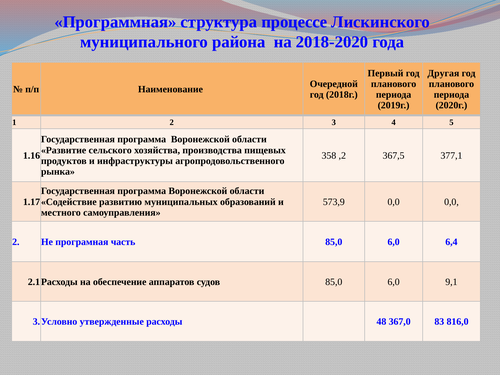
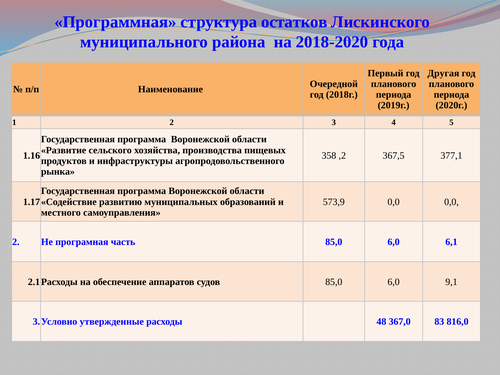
процессе: процессе -> остатков (294, 22)
6,4: 6,4 -> 6,1 (451, 242)
